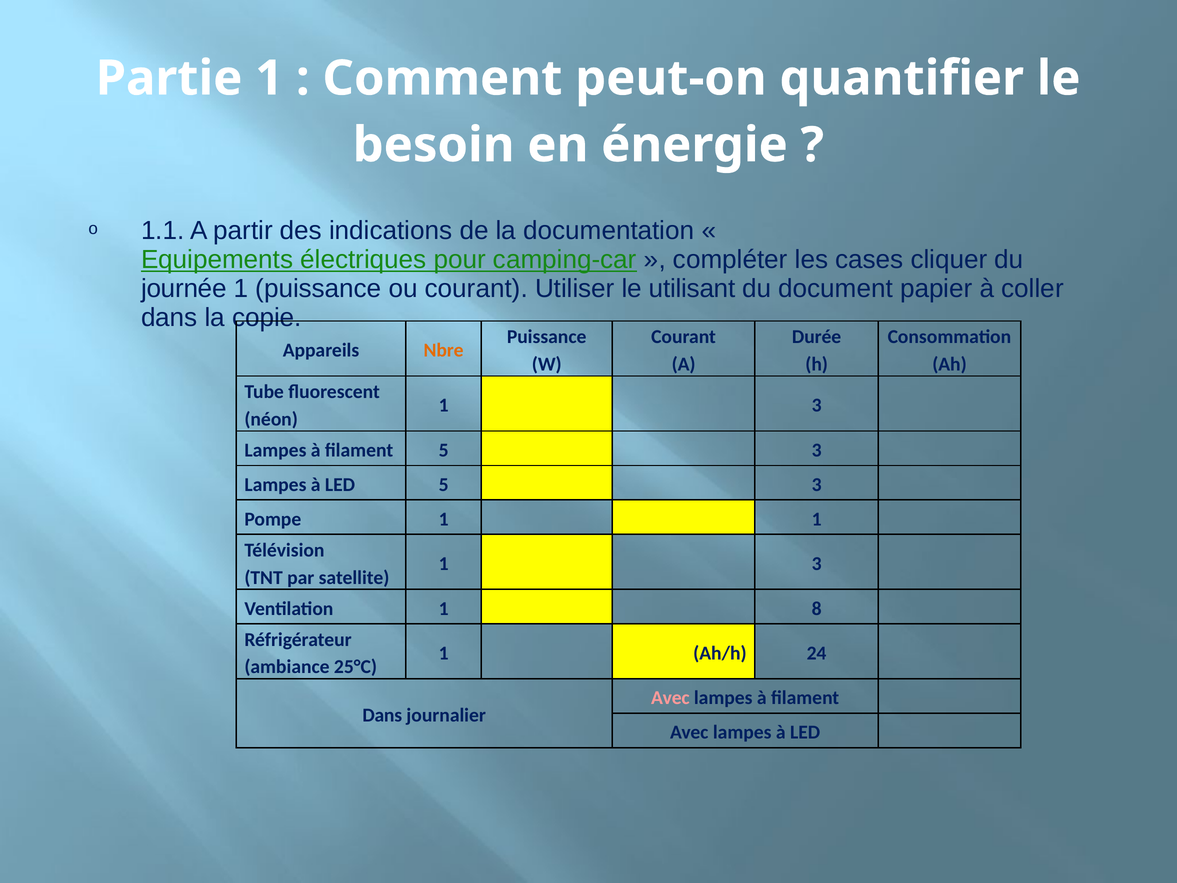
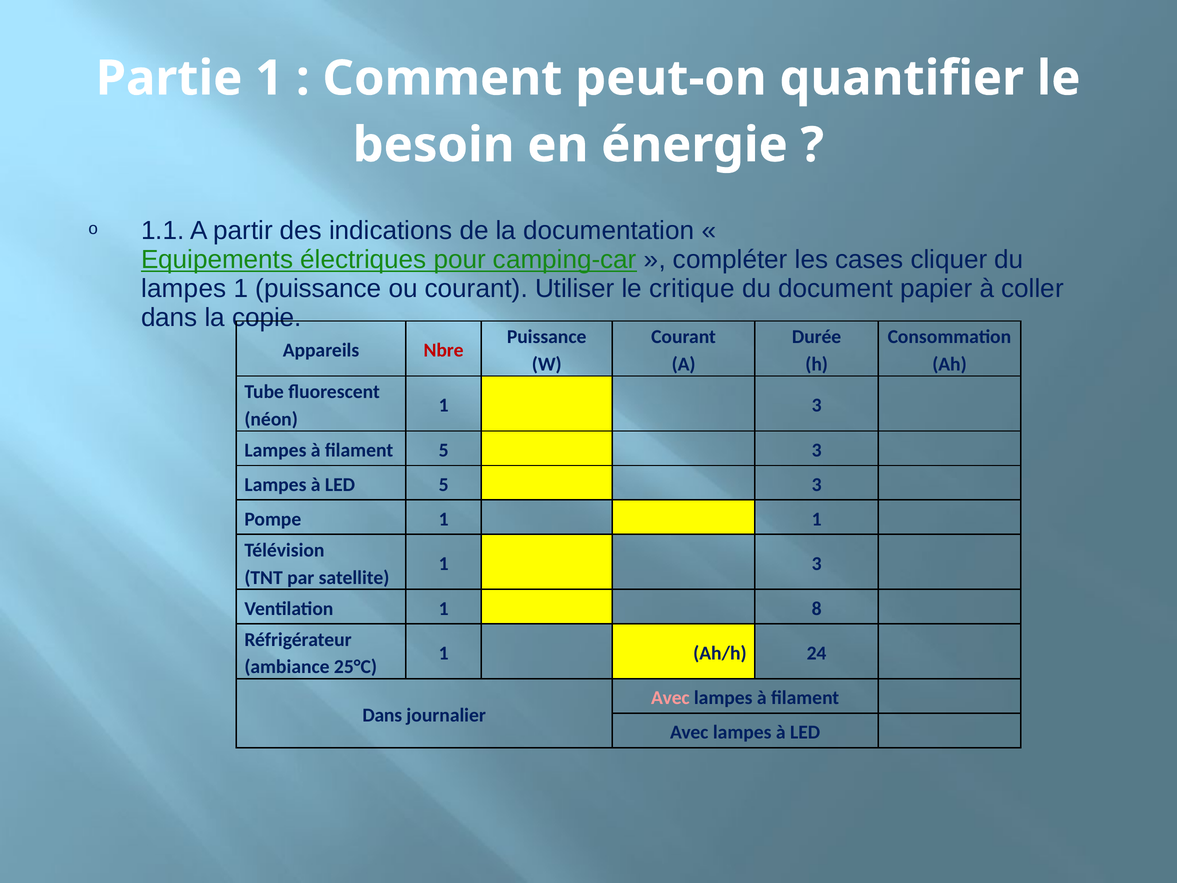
journée: journée -> lampes (184, 288)
utilisant: utilisant -> critique (692, 288)
Nbre colour: orange -> red (444, 350)
